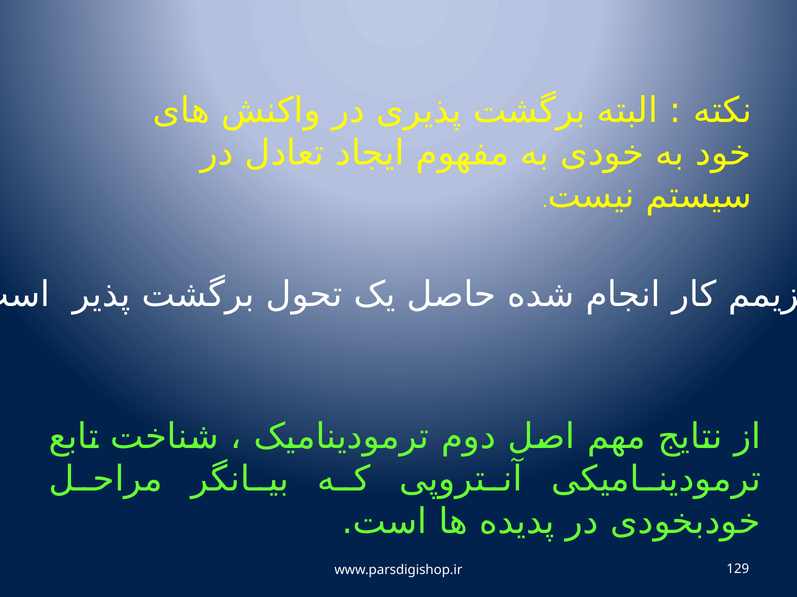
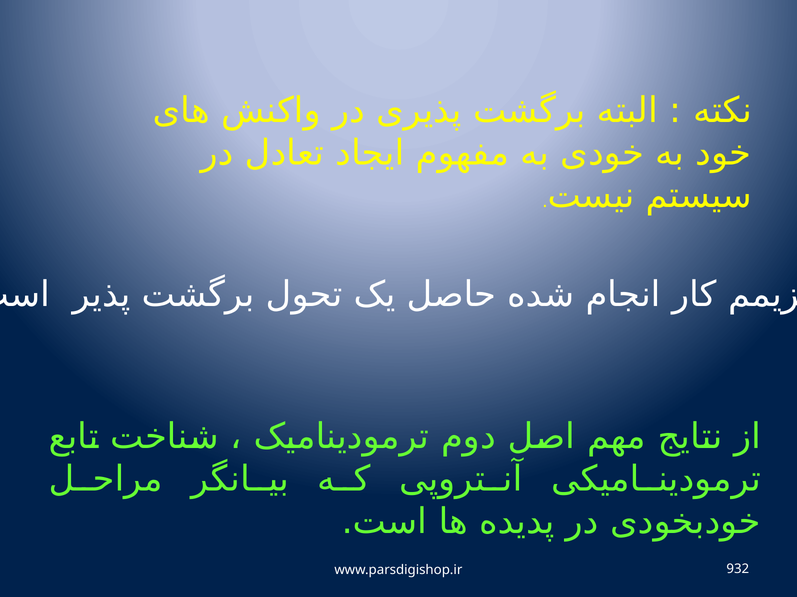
129: 129 -> 932 (738, 570)
